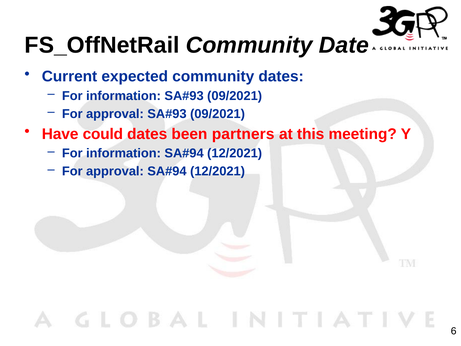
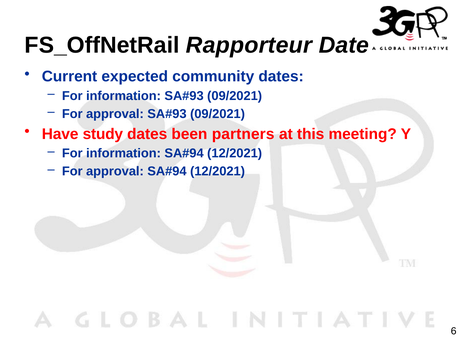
FS_OffNetRail Community: Community -> Rapporteur (249, 45)
could: could -> study (103, 134)
